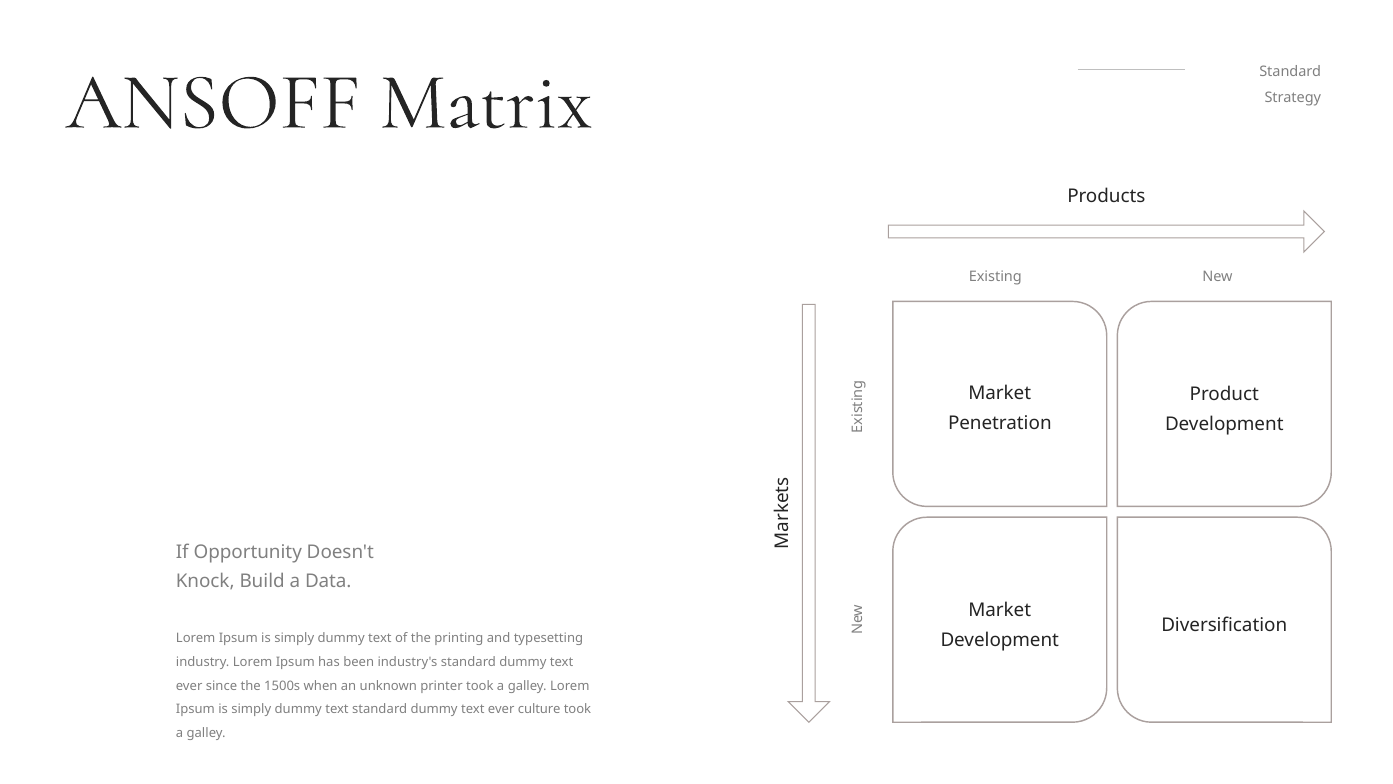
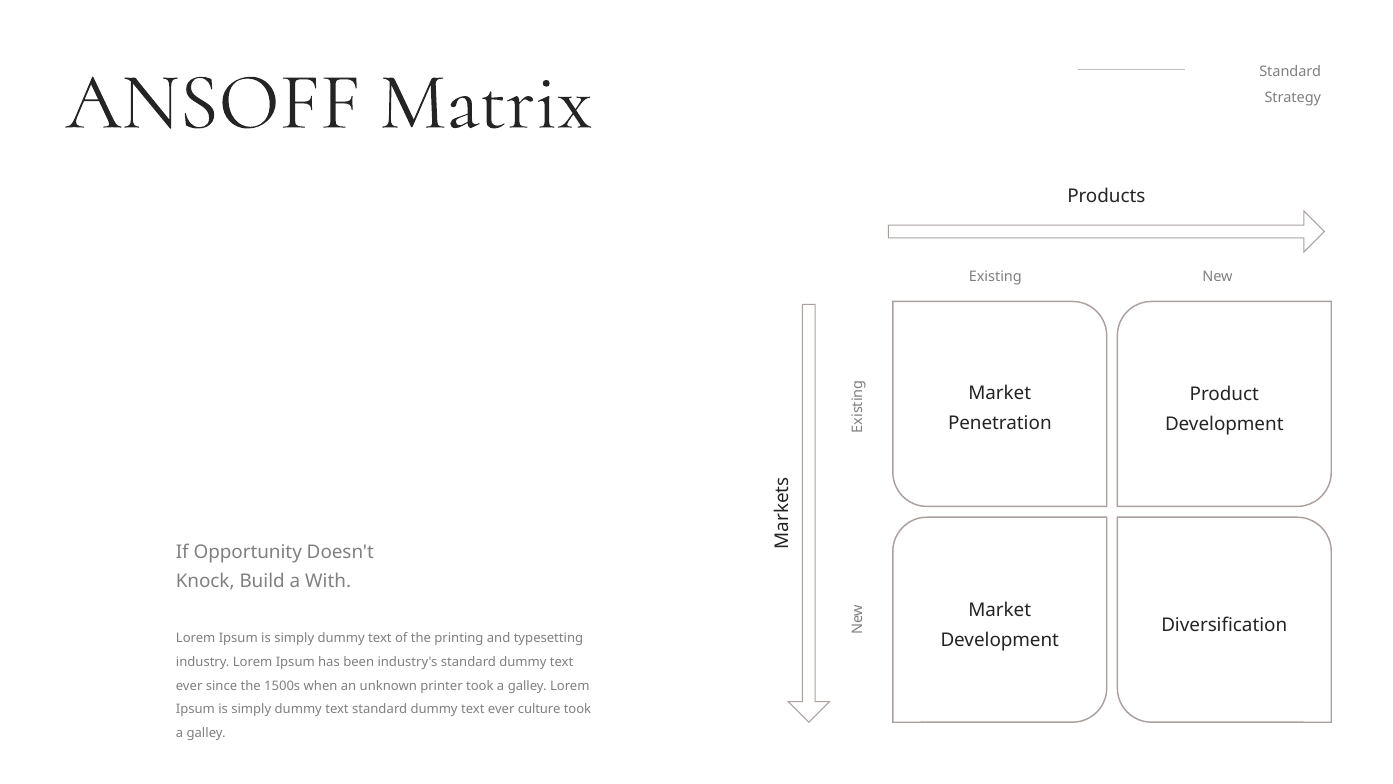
Data: Data -> With (328, 581)
